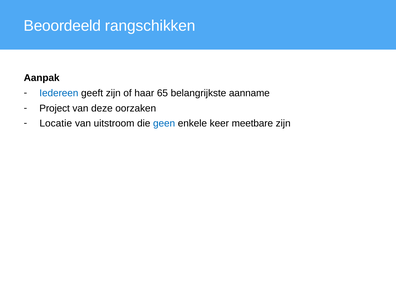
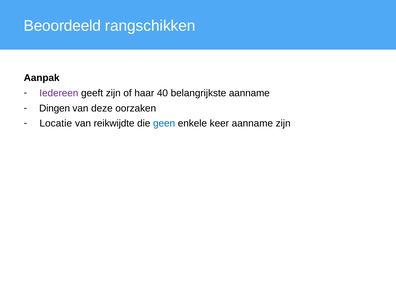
Iedereen colour: blue -> purple (59, 93)
65: 65 -> 40 (162, 93)
Project: Project -> Dingen (55, 108)
uitstroom: uitstroom -> reikwijdte (114, 123)
keer meetbare: meetbare -> aanname (252, 123)
